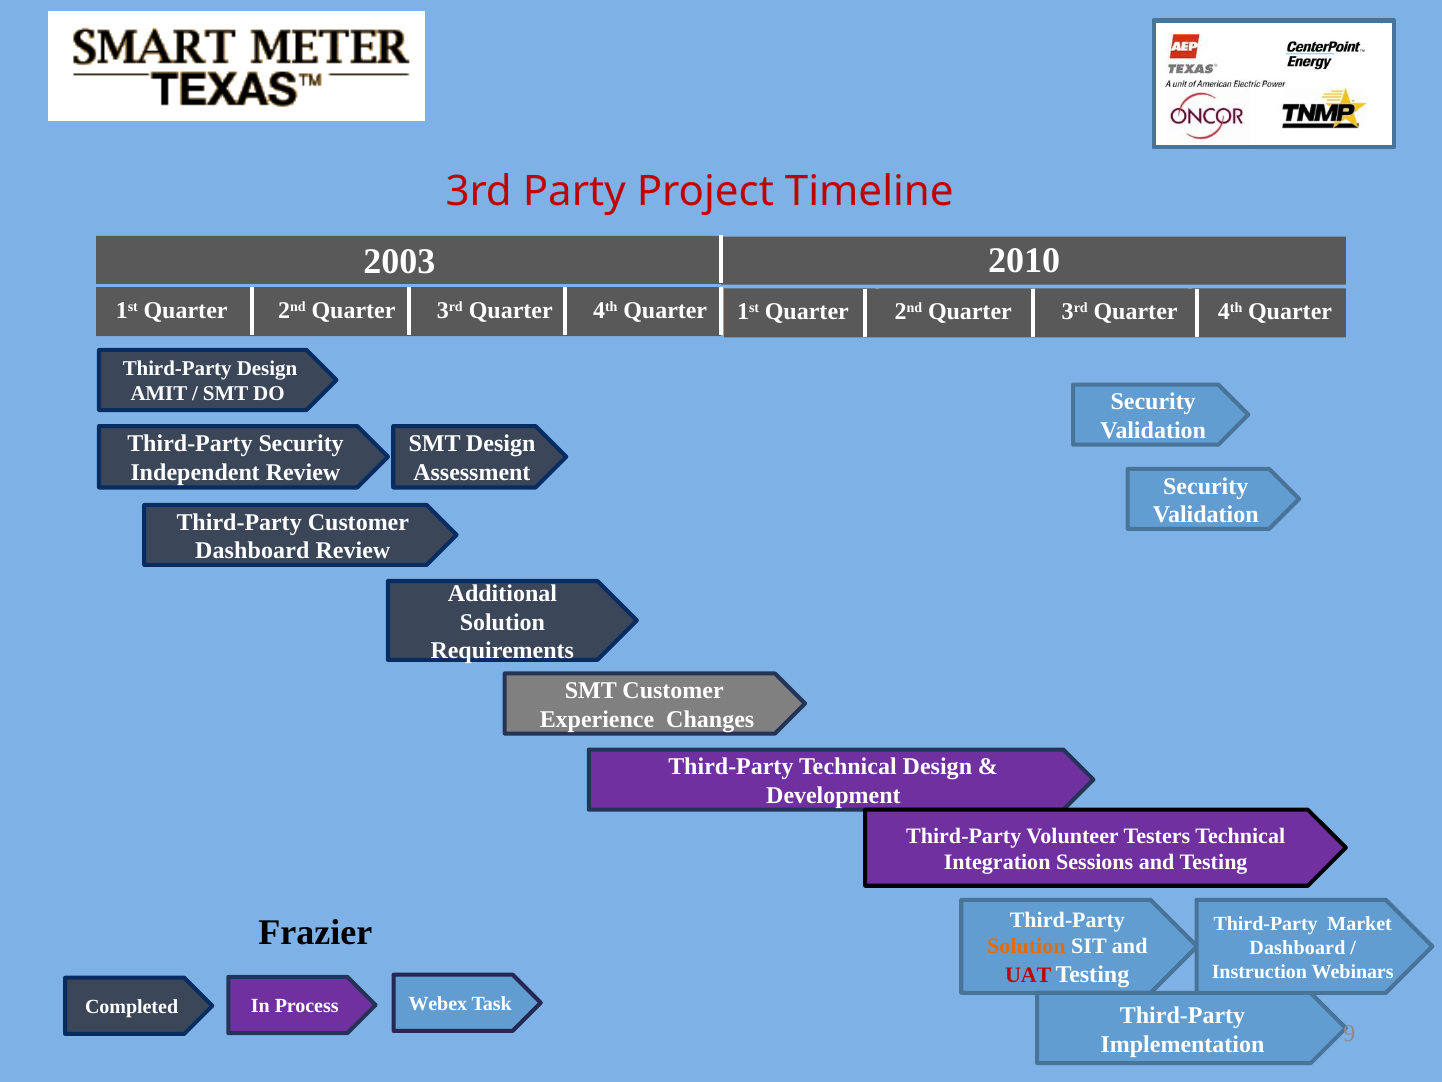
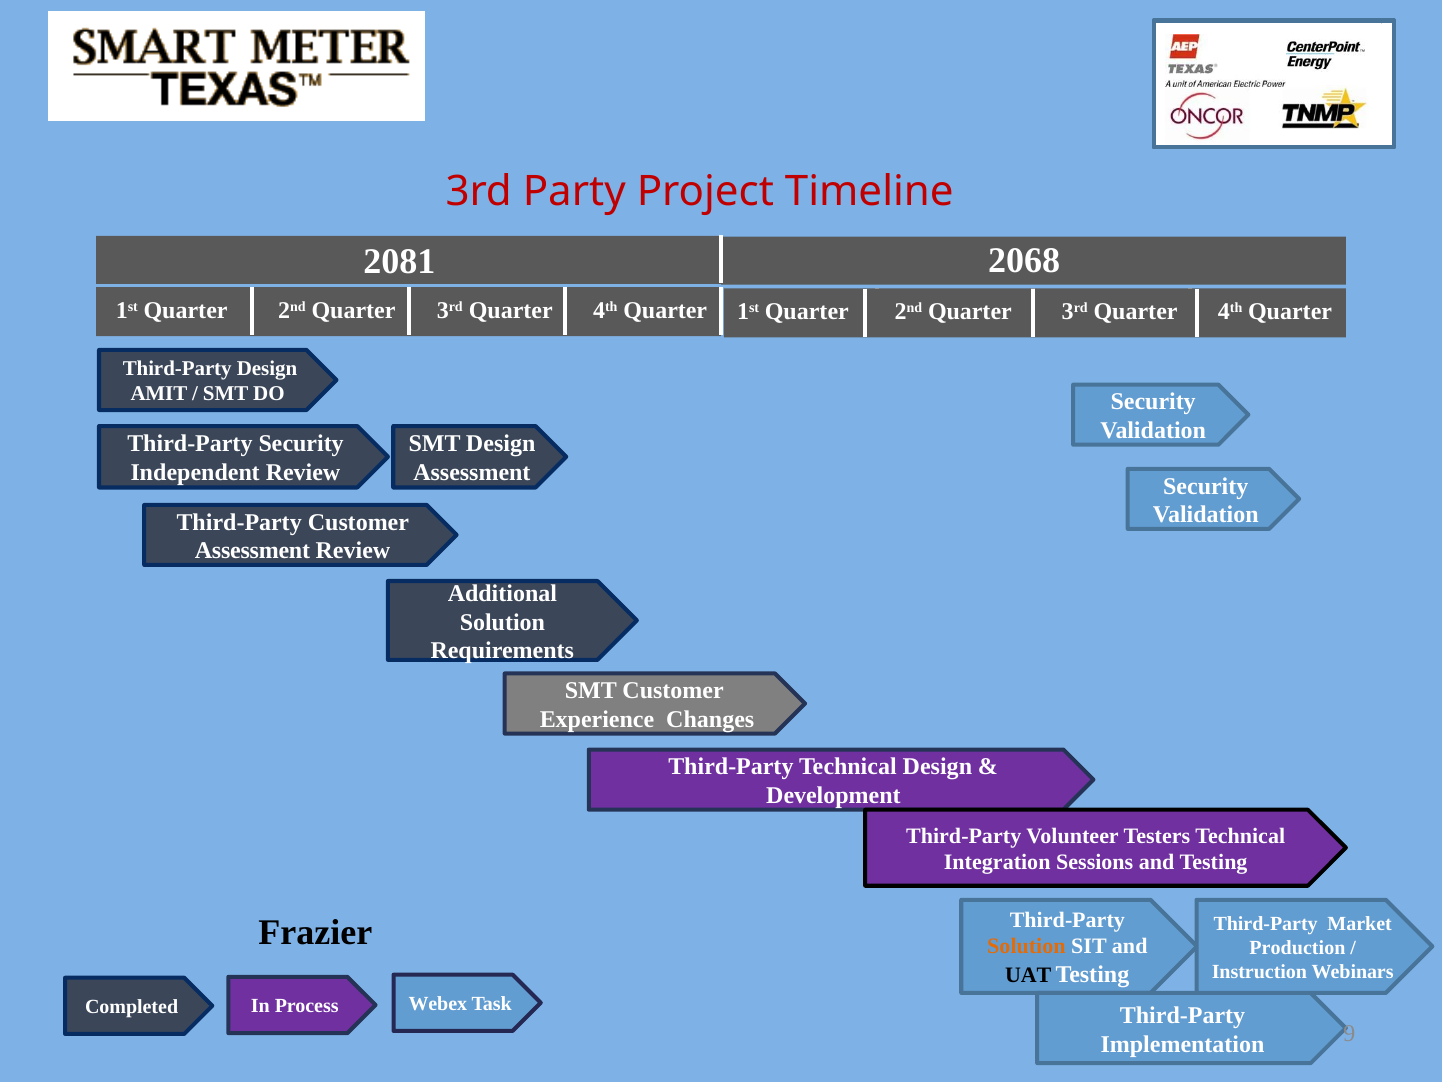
2010: 2010 -> 2068 (1024, 261)
2003: 2003 -> 2081 (399, 261)
Dashboard: Dashboard -> Assessment (252, 551)
Dashboard: Dashboard -> Production (1297, 947)
UAT colour: red -> black (1028, 975)
